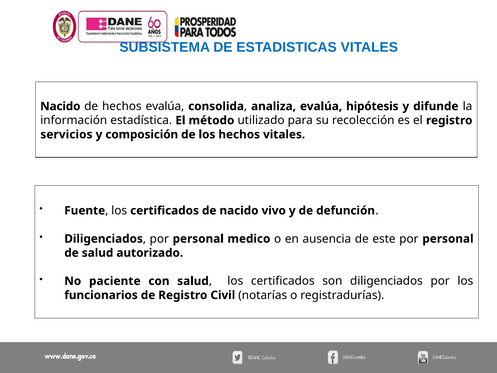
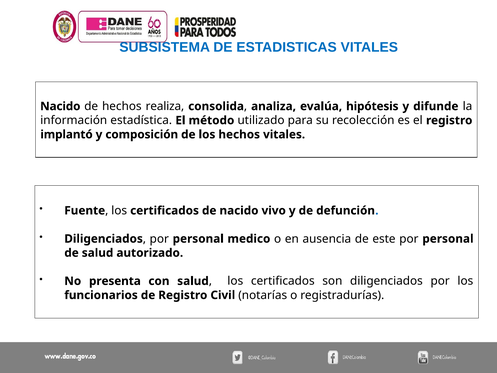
hechos evalúa: evalúa -> realiza (165, 106)
servicios: servicios -> implantó (67, 134)
paciente: paciente -> presenta (115, 281)
